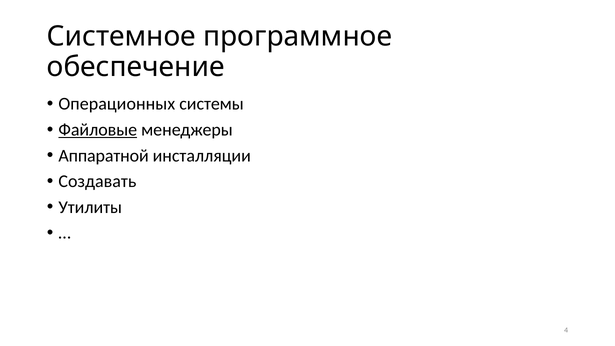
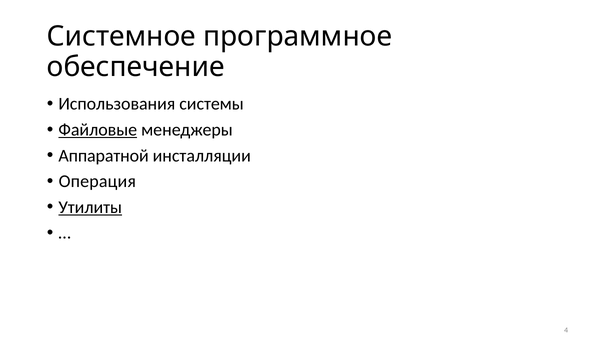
Операционных: Операционных -> Использования (117, 104)
Создавать: Создавать -> Операция (97, 181)
Утилиты underline: none -> present (90, 207)
